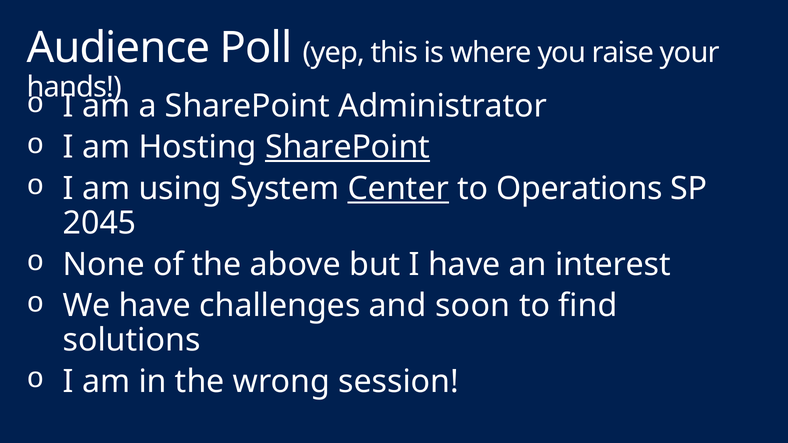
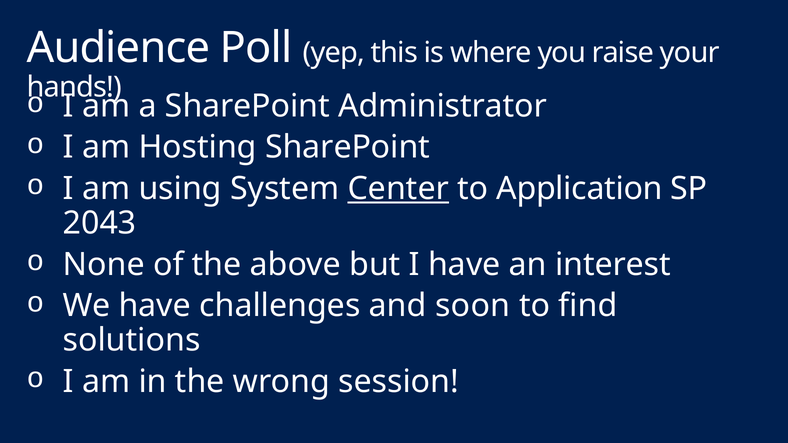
SharePoint underline: present -> none (347, 147)
Operations: Operations -> Application (579, 189)
2045: 2045 -> 2043 (100, 223)
